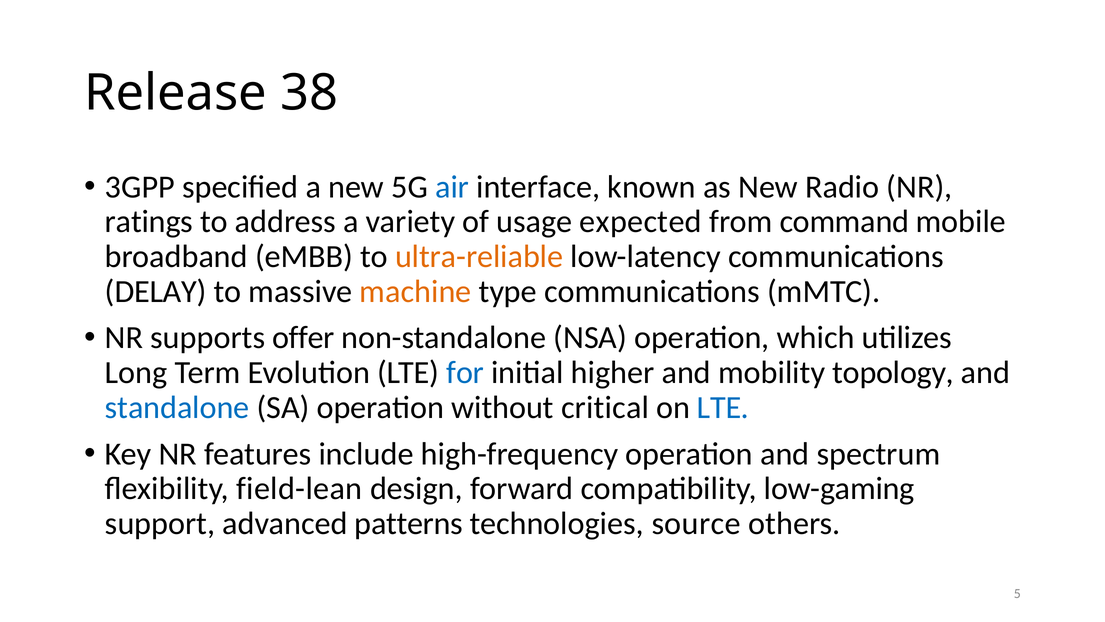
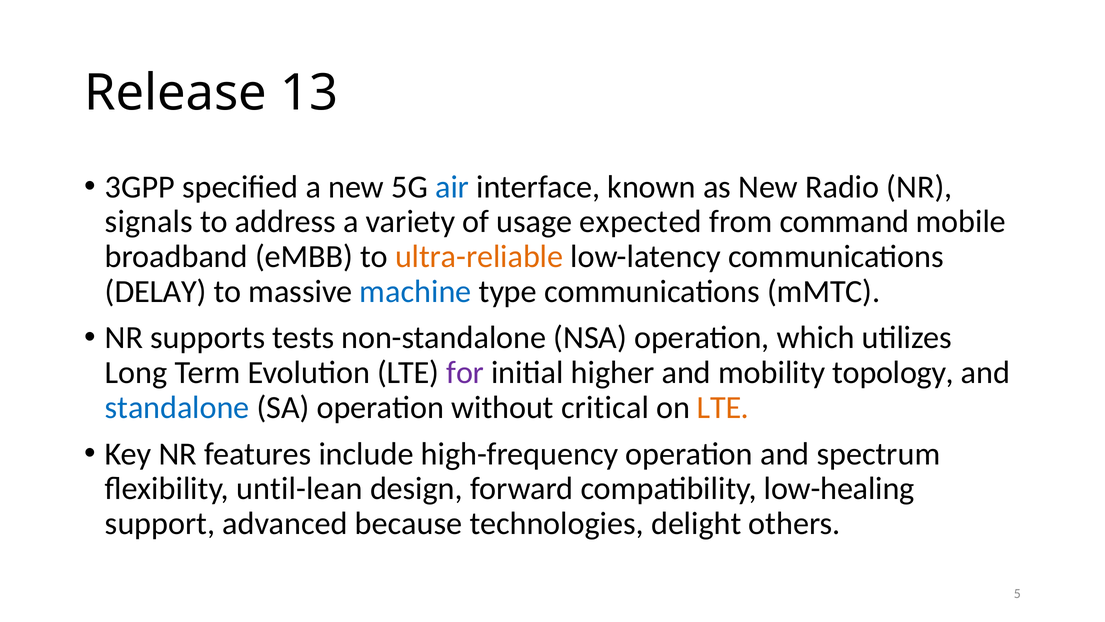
38: 38 -> 13 (309, 93)
ratings: ratings -> signals (149, 222)
machine colour: orange -> blue (415, 291)
offer: offer -> tests (303, 338)
for colour: blue -> purple (465, 372)
LTE colour: blue -> orange (723, 407)
field-lean: field-lean -> until-lean (299, 488)
low-gaming: low-gaming -> low-healing (839, 488)
patterns: patterns -> because (409, 523)
source: source -> delight (696, 523)
